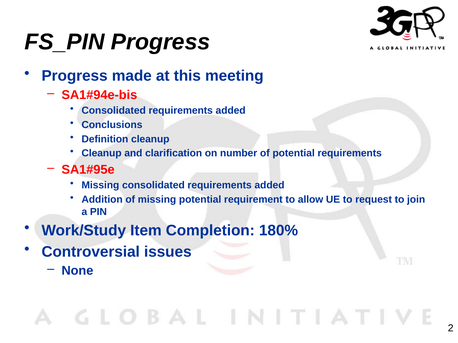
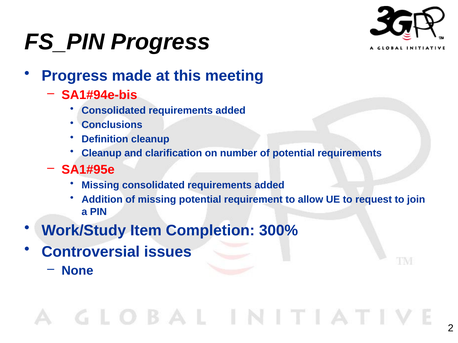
180%: 180% -> 300% (279, 231)
